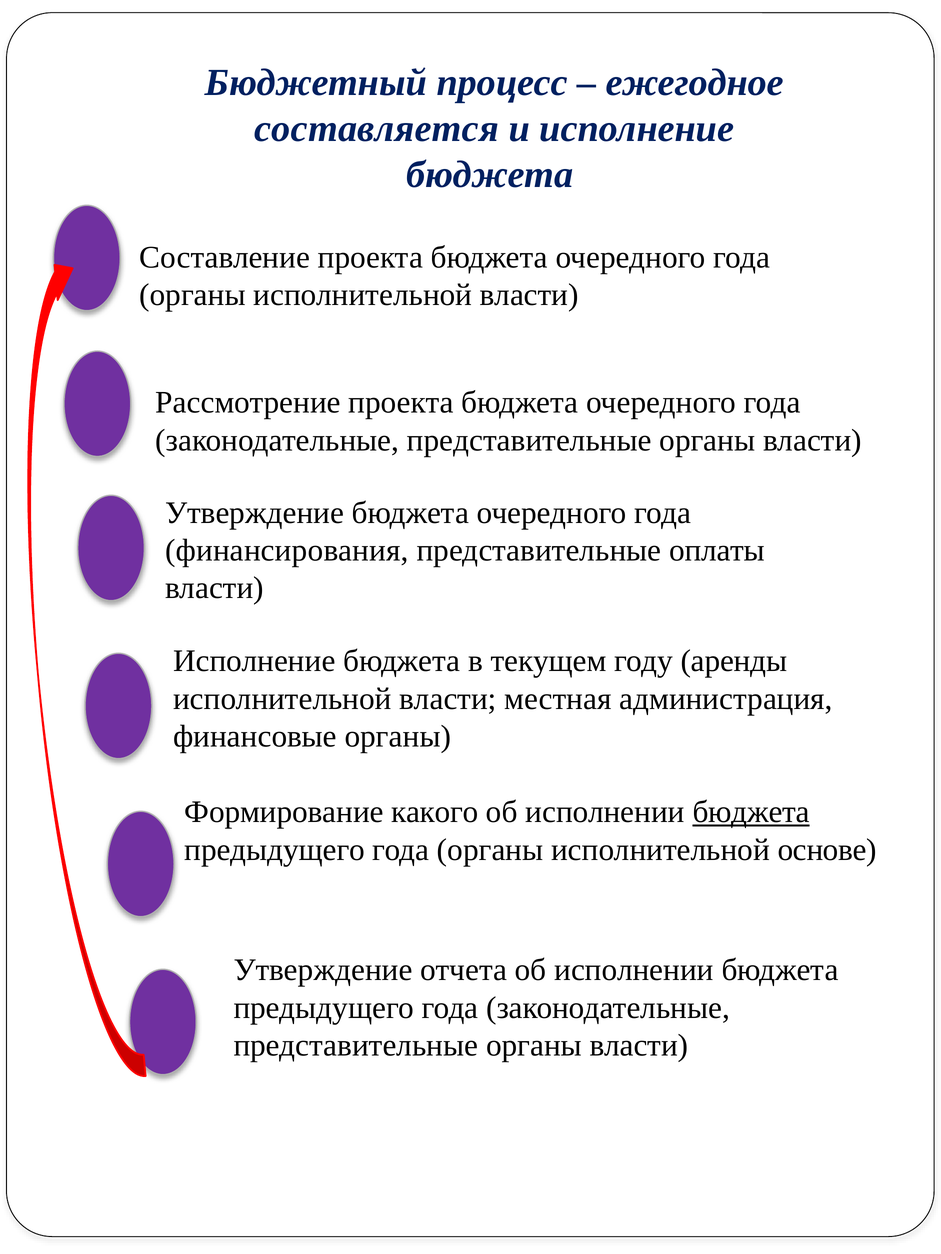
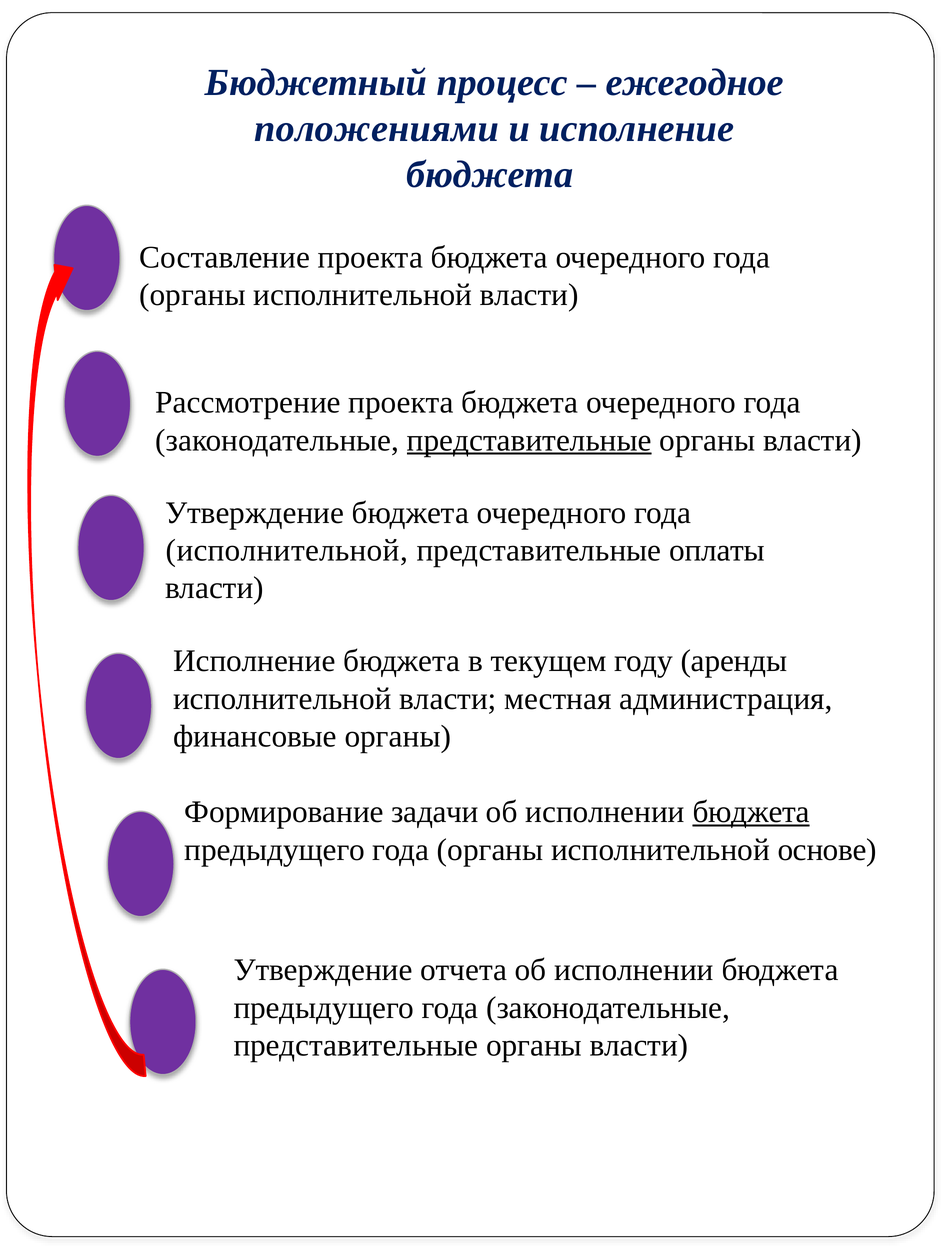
составляется: составляется -> положениями (377, 129)
представительные underline: none -> present (529, 440)
финансирования: финансирования -> исполнительной (287, 551)
какого: какого -> задачи (435, 813)
